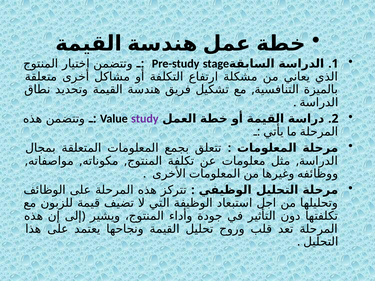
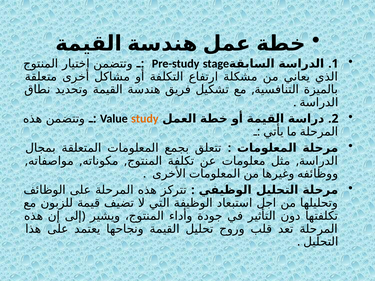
study colour: purple -> orange (145, 119)
